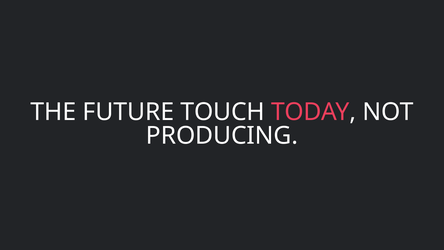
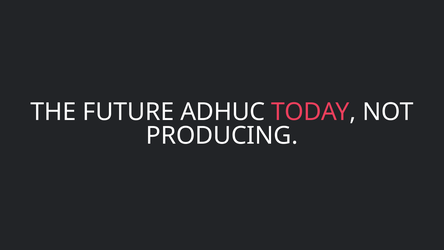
TOUCH: TOUCH -> ADHUC (223, 112)
